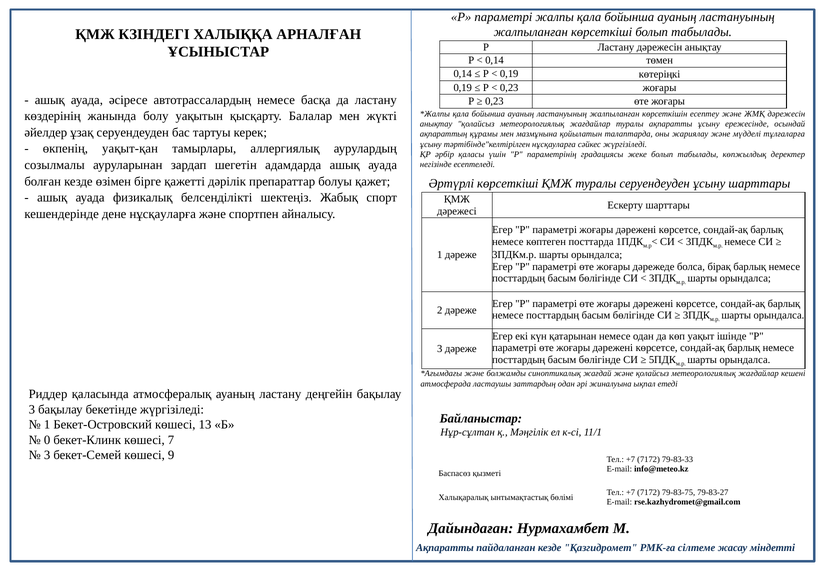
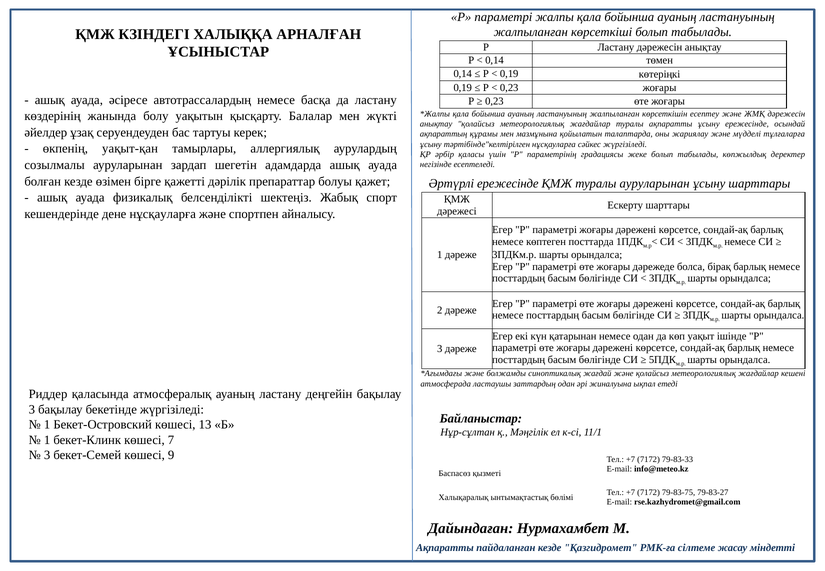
Әртүрлі көрсеткіші: көрсеткіші -> ережесінде (508, 184)
туралы серуендеуден: серуендеуден -> ауруларынан (655, 184)
0: 0 -> 1 (47, 440)
